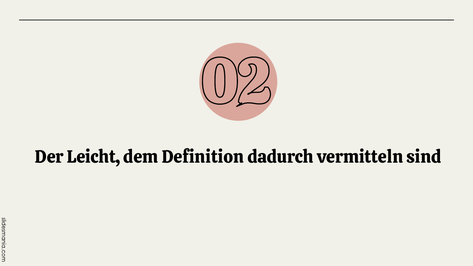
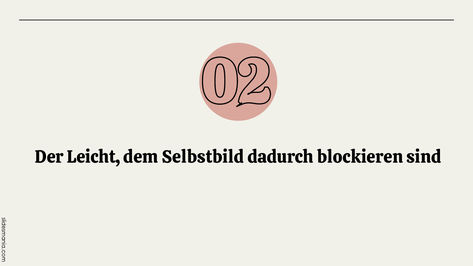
Definition: Definition -> Selbstbild (203, 157)
vermitteln: vermitteln -> blockieren (360, 157)
